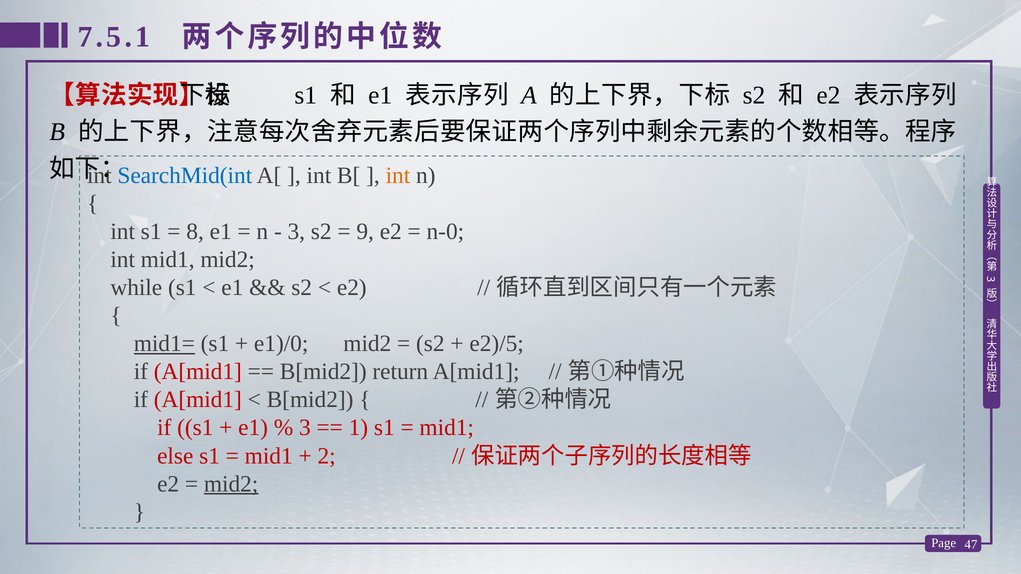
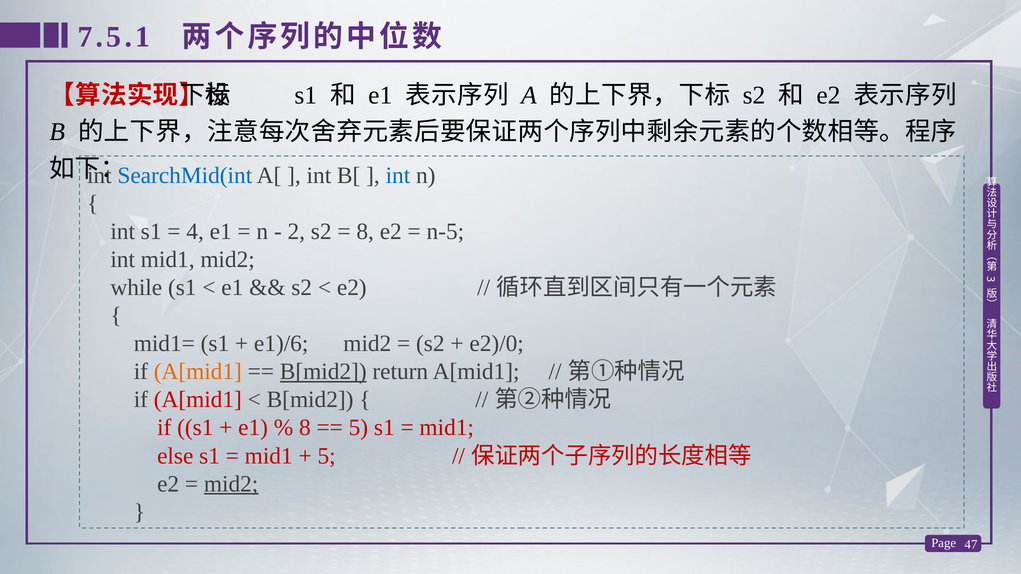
int colour: orange -> blue (398, 175)
8: 8 -> 4 (195, 232)
3: 3 -> 2 (296, 232)
9: 9 -> 8 (365, 232)
n-0: n-0 -> n-5 (445, 232)
mid1= underline: present -> none (164, 344)
e1)/0: e1)/0 -> e1)/6 (281, 344)
e2)/5: e2)/5 -> e2)/0 (497, 344)
A[mid1 colour: red -> orange (198, 372)
B[mid2 underline: none -> present (323, 372)
3: 3 -> 8 (305, 428)
1: 1 -> 5 (358, 428)
2: 2 -> 5 (327, 456)
